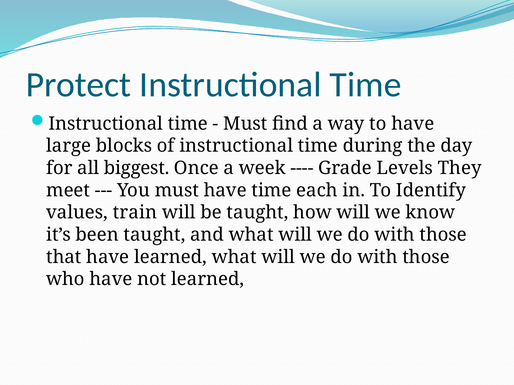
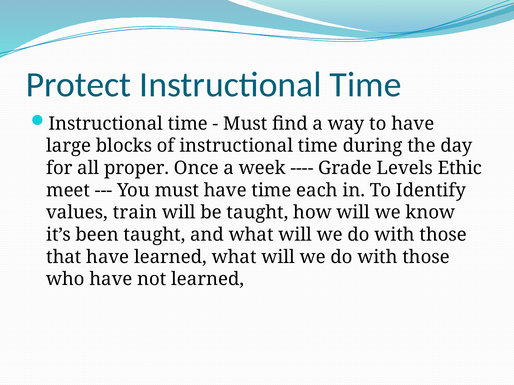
biggest: biggest -> proper (137, 168)
They: They -> Ethic (460, 168)
